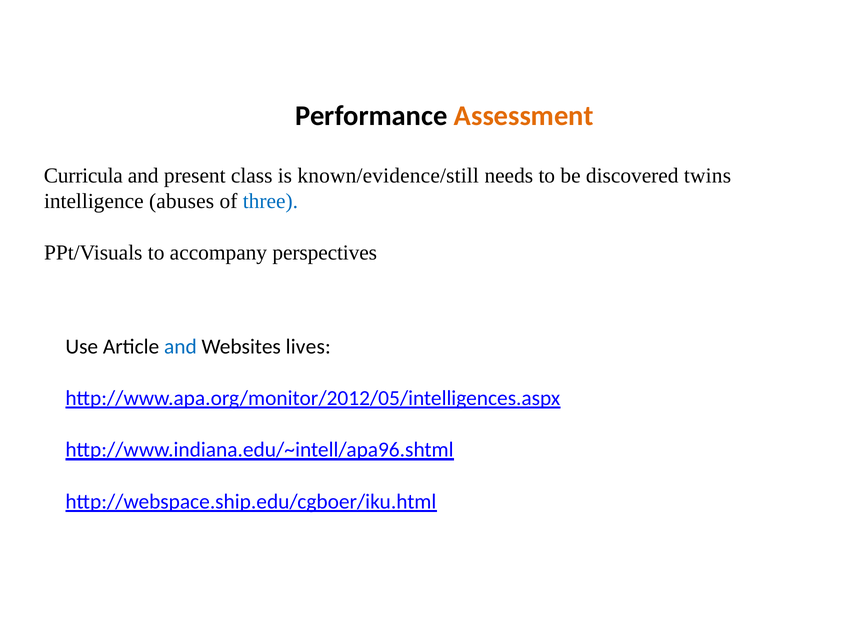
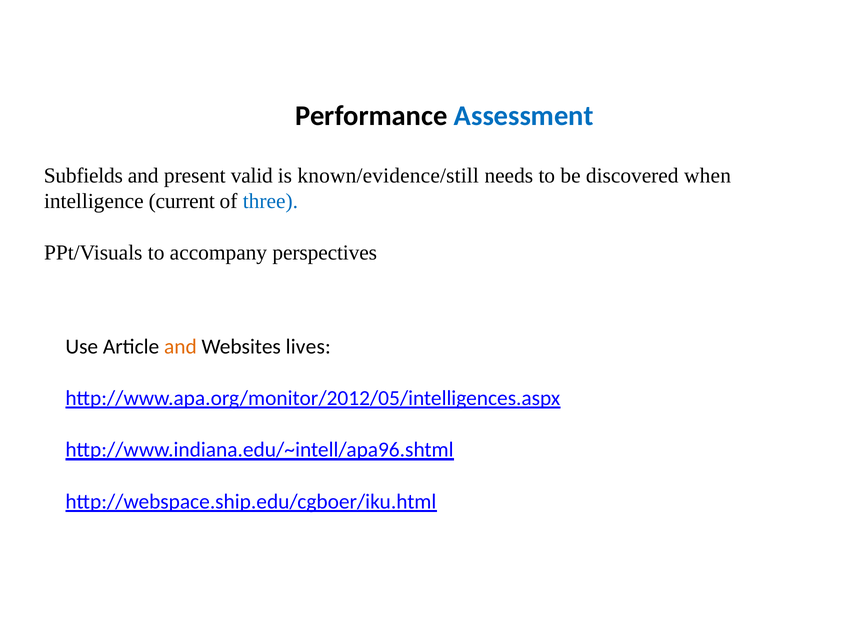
Assessment colour: orange -> blue (524, 116)
Curricula: Curricula -> Subfields (83, 175)
class: class -> valid (252, 175)
twins: twins -> when (707, 175)
abuses: abuses -> current (182, 201)
and colour: blue -> orange (180, 347)
